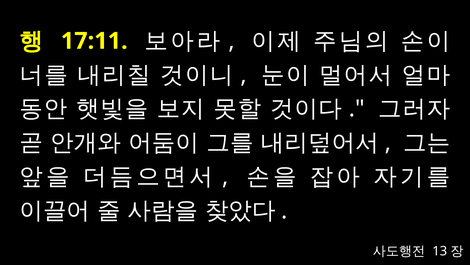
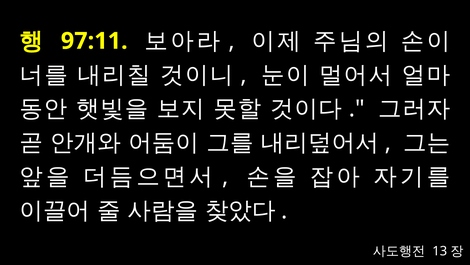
17:11: 17:11 -> 97:11 (94, 41)
